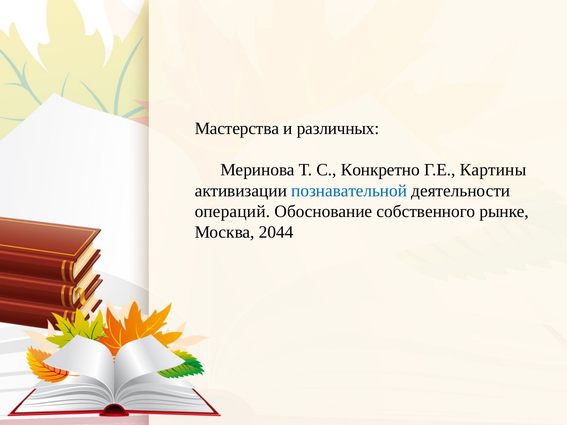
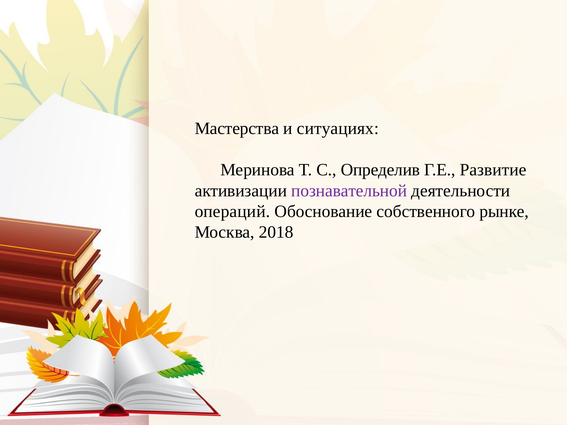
различных: различных -> ситуациях (338, 129)
Конкретно: Конкретно -> Определив (380, 170)
Картины: Картины -> Развитие (493, 170)
познавательной colour: blue -> purple (349, 191)
2044: 2044 -> 2018 (276, 232)
